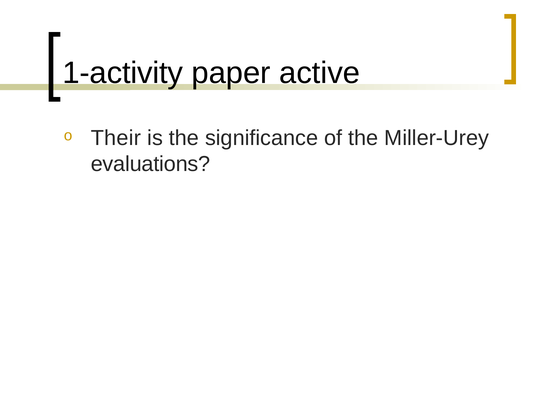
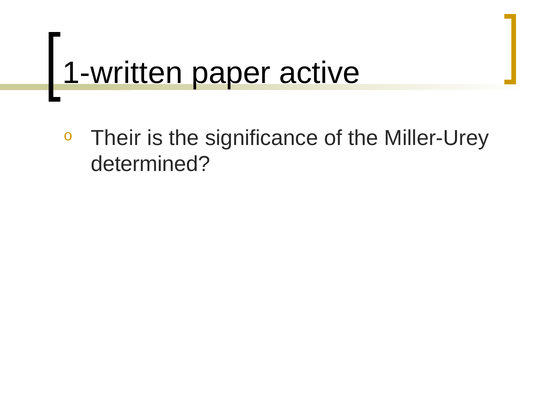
1-activity: 1-activity -> 1-written (123, 73)
evaluations: evaluations -> determined (150, 164)
